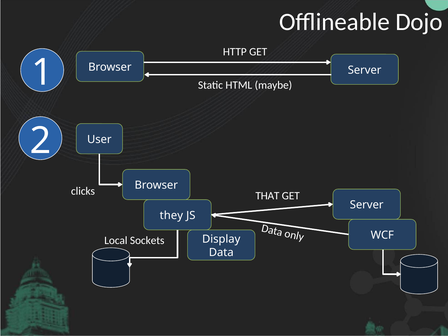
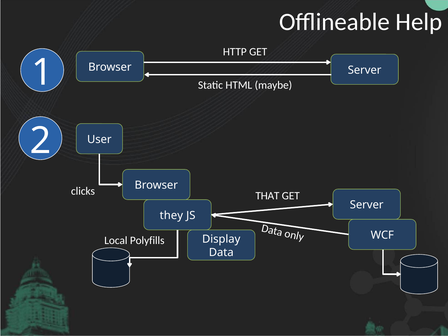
Dojo: Dojo -> Help (419, 22)
Sockets: Sockets -> Polyfills (147, 241)
